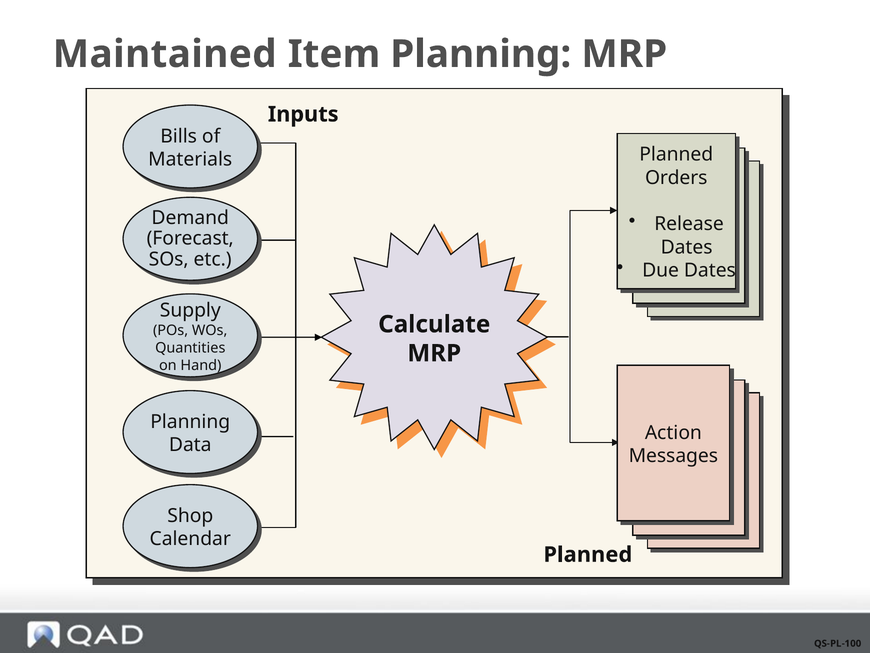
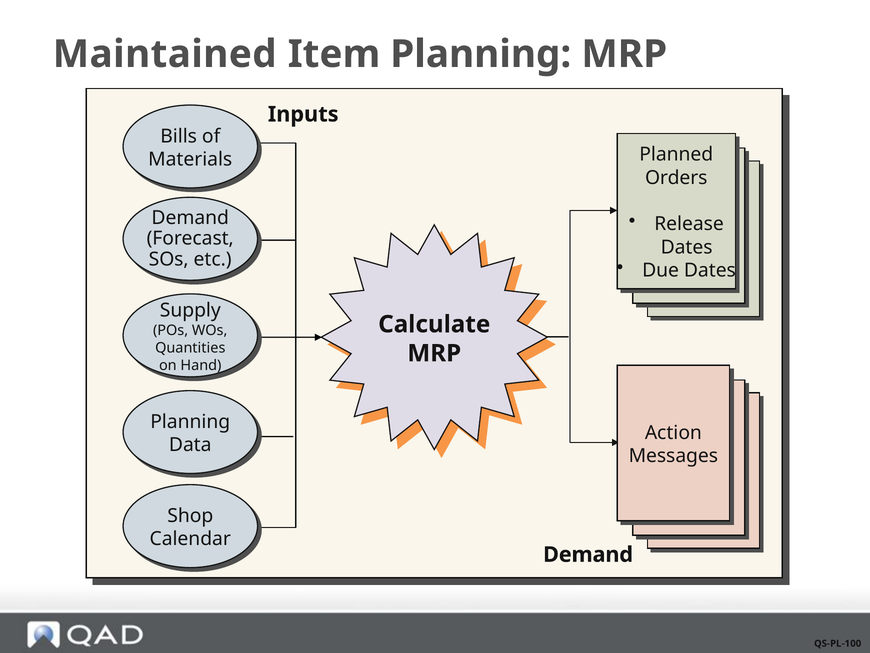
Planned: Planned -> Demand (588, 554)
